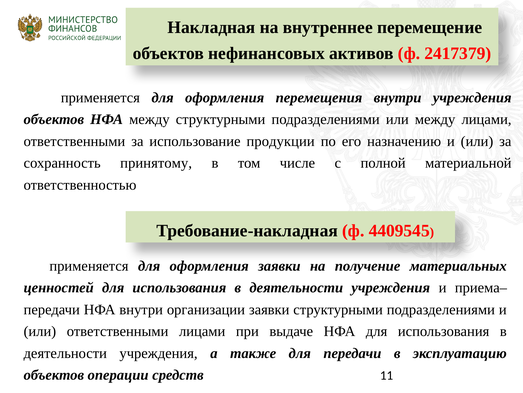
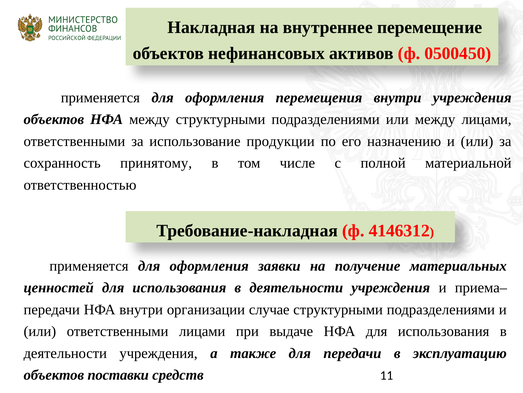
2417379: 2417379 -> 0500450 (458, 53)
4409545: 4409545 -> 4146312 (399, 230)
организации заявки: заявки -> случае (269, 309)
операции: операции -> поставки (118, 374)
